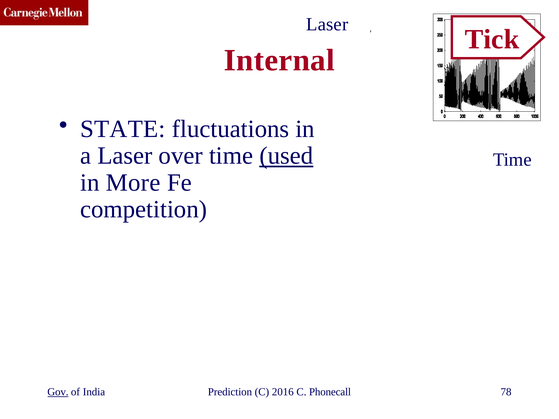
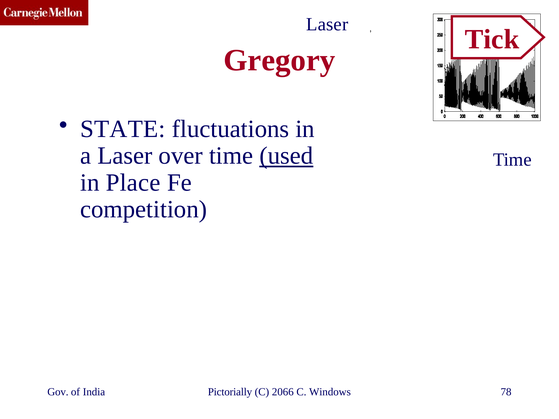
Internal: Internal -> Gregory (279, 60)
More: More -> Place (133, 183)
Gov underline: present -> none (58, 392)
Prediction: Prediction -> Pictorially (230, 392)
2016: 2016 -> 2066 (283, 392)
Phonecall: Phonecall -> Windows (330, 392)
